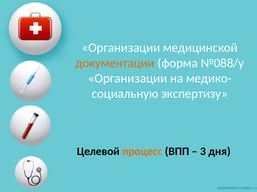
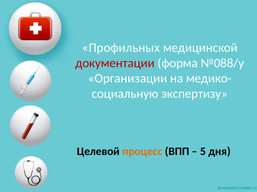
Организации: Организации -> Профильных (121, 48)
документации colour: orange -> red (115, 63)
3: 3 -> 5 (203, 152)
